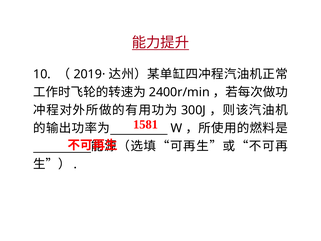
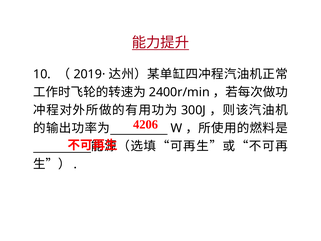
1581: 1581 -> 4206 (146, 124)
